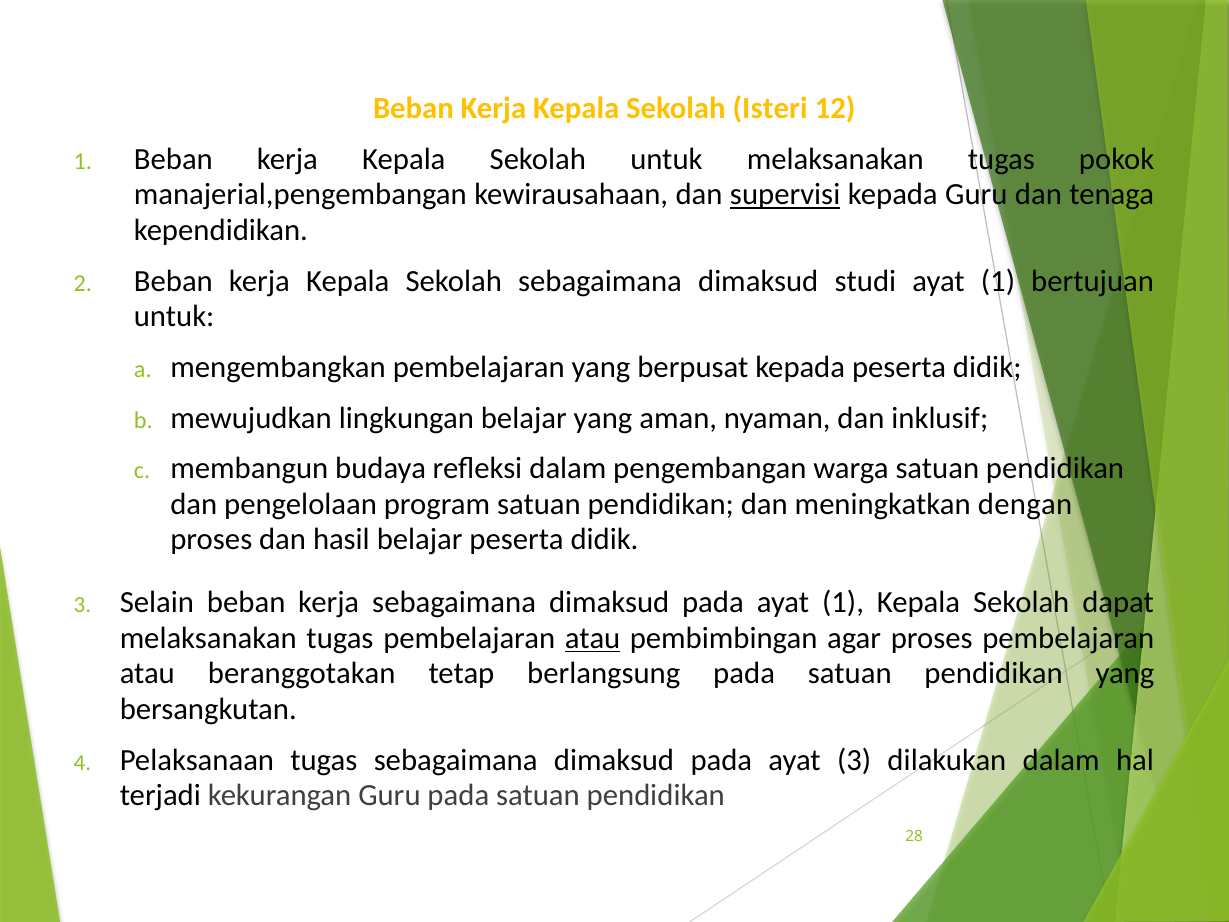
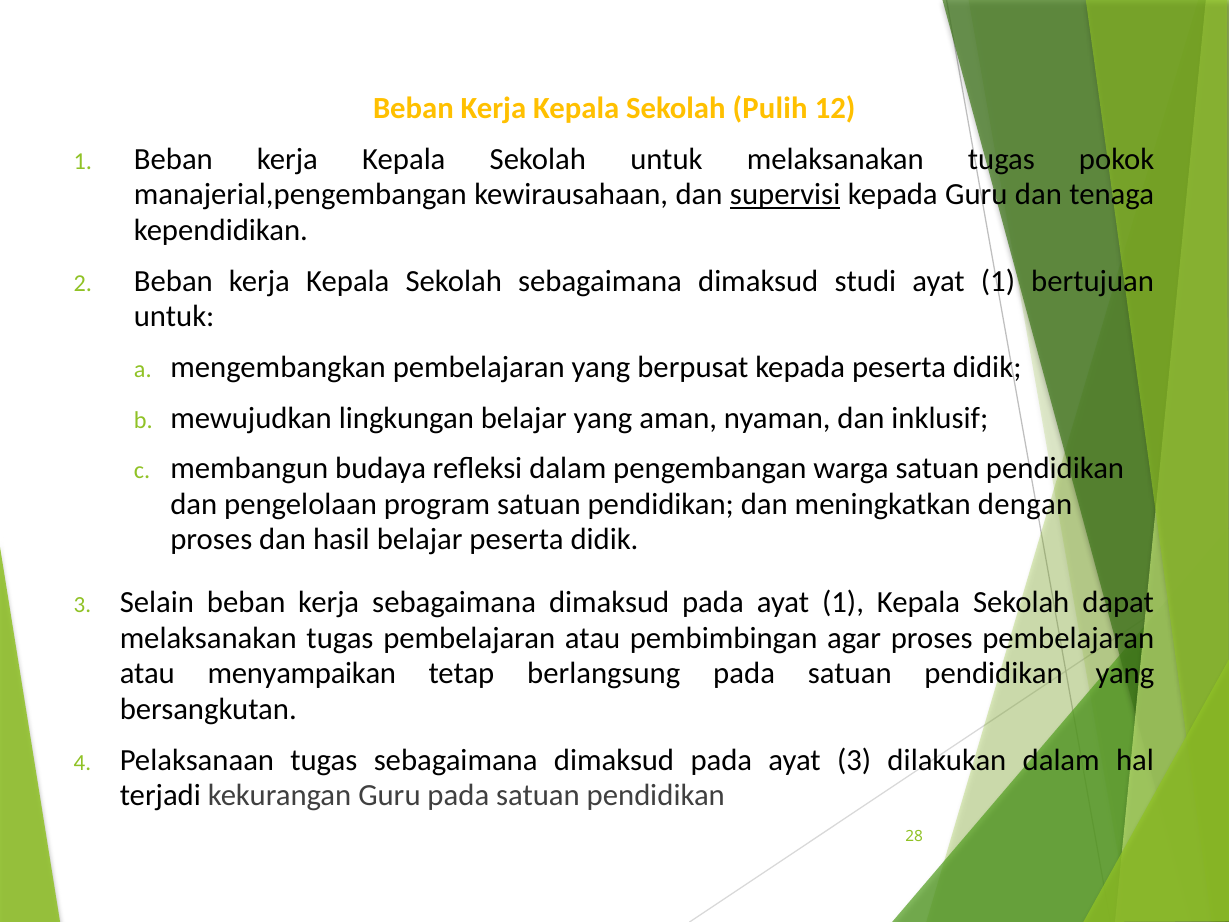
Isteri: Isteri -> Pulih (770, 108)
atau underline: present -> none (593, 638)
beranggotakan: beranggotakan -> menyampaikan (302, 674)
